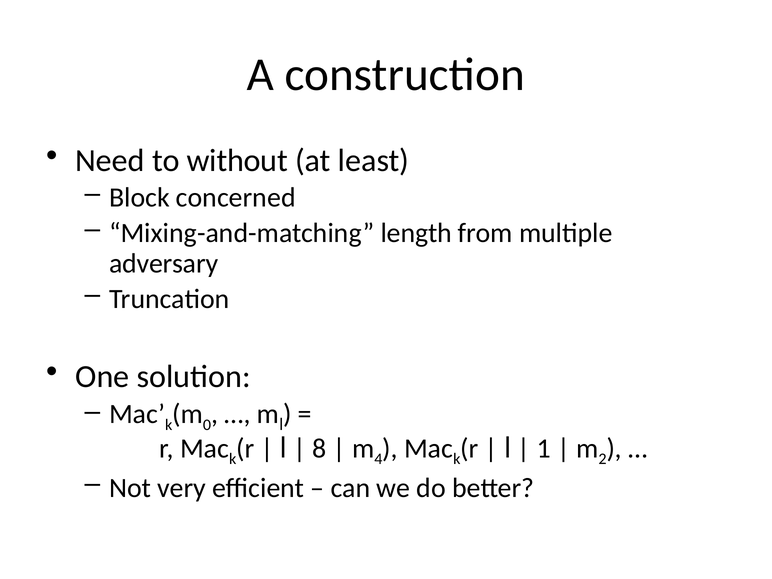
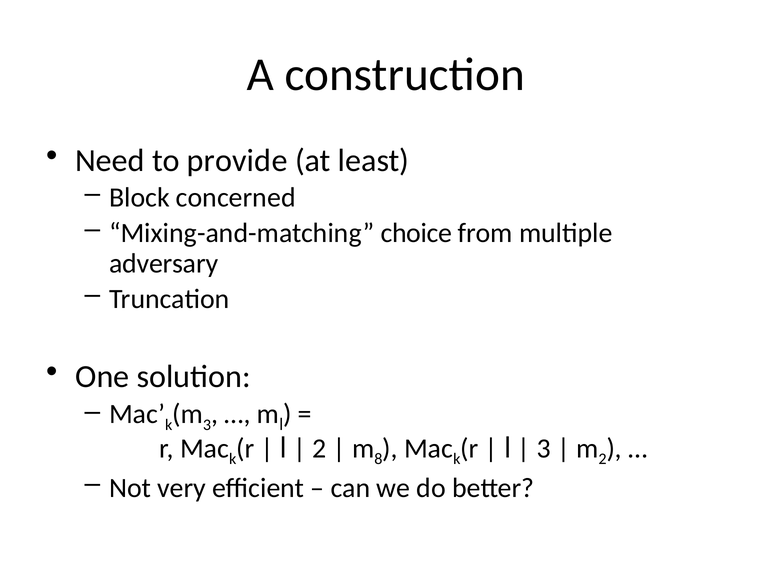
without: without -> provide (237, 161)
length: length -> choice (416, 233)
0: 0 -> 3 (207, 425)
8: 8 -> 2 (320, 448)
4: 4 -> 8 (378, 459)
1: 1 -> 3 (544, 448)
